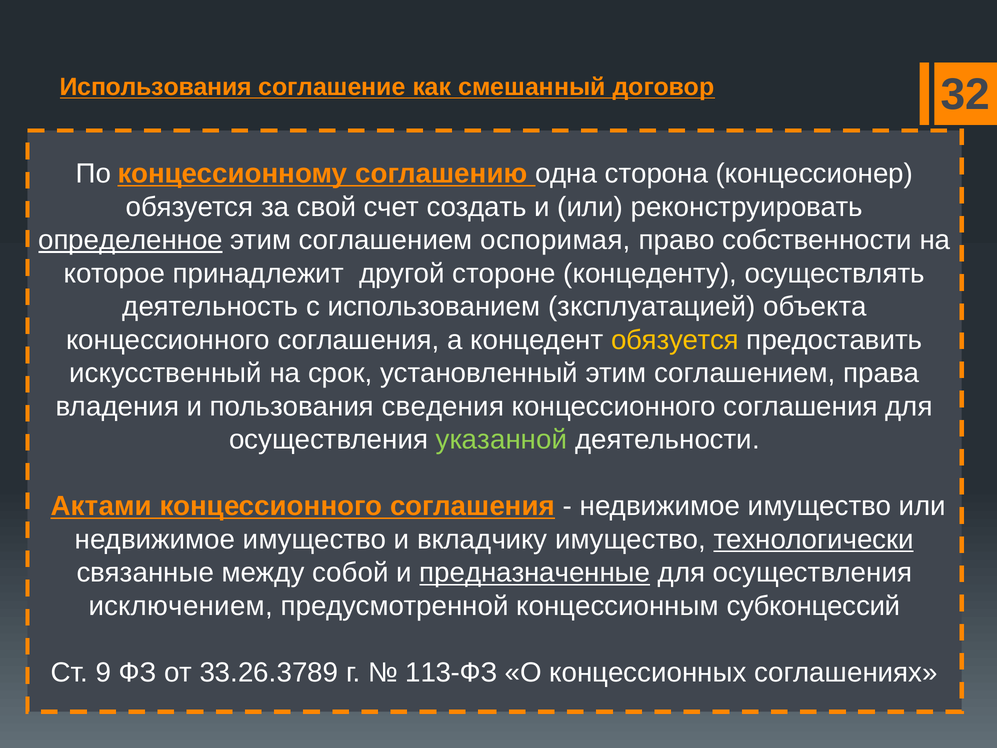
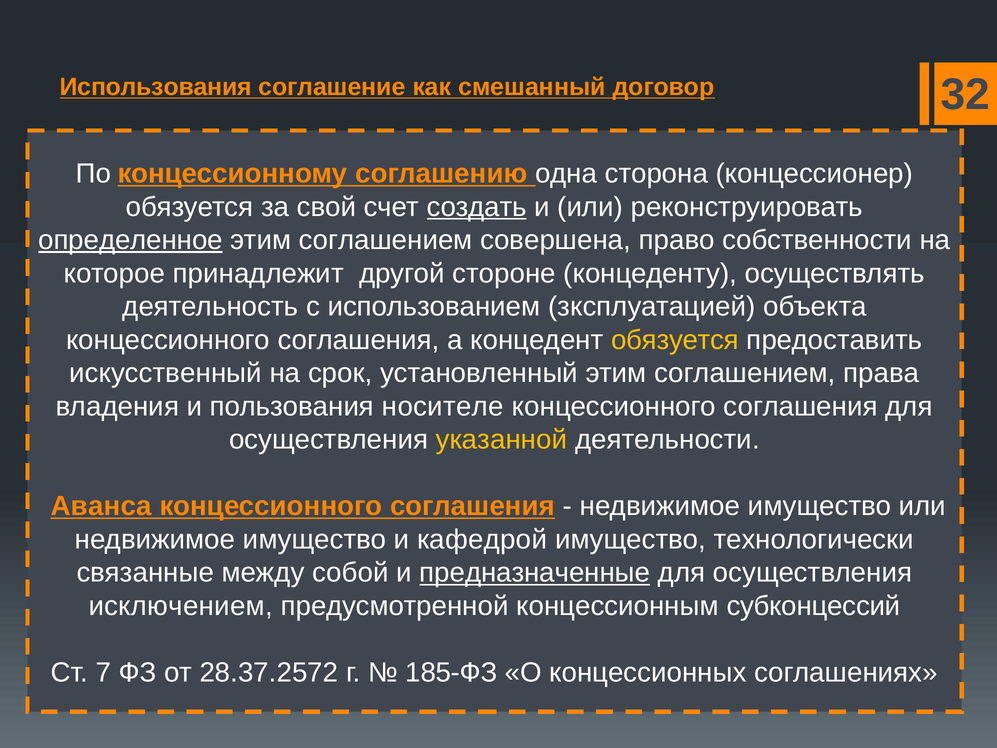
создать underline: none -> present (477, 207)
оспоримая: оспоримая -> совершена (556, 240)
сведения: сведения -> носителе (443, 406)
указанной colour: light green -> yellow (502, 440)
Актами: Актами -> Аванса (101, 506)
вкладчику: вкладчику -> кафедрой (482, 539)
технологически underline: present -> none (814, 539)
9: 9 -> 7 (103, 672)
33.26.3789: 33.26.3789 -> 28.37.2572 (269, 672)
113-ФЗ: 113-ФЗ -> 185-ФЗ (451, 672)
